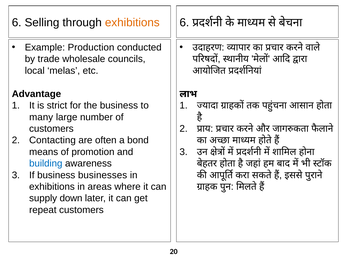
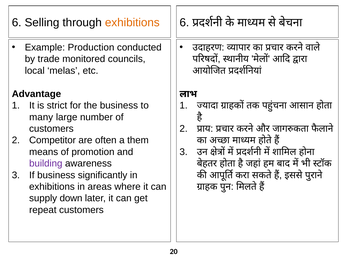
wholesale: wholesale -> monitored (84, 59)
Contacting: Contacting -> Competitor (53, 140)
bond: bond -> them (138, 140)
building colour: blue -> purple (46, 163)
businesses: businesses -> significantly (103, 175)
